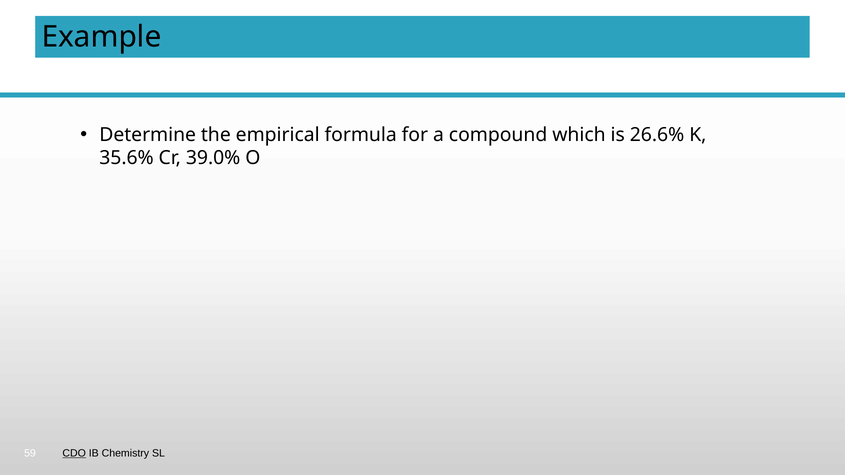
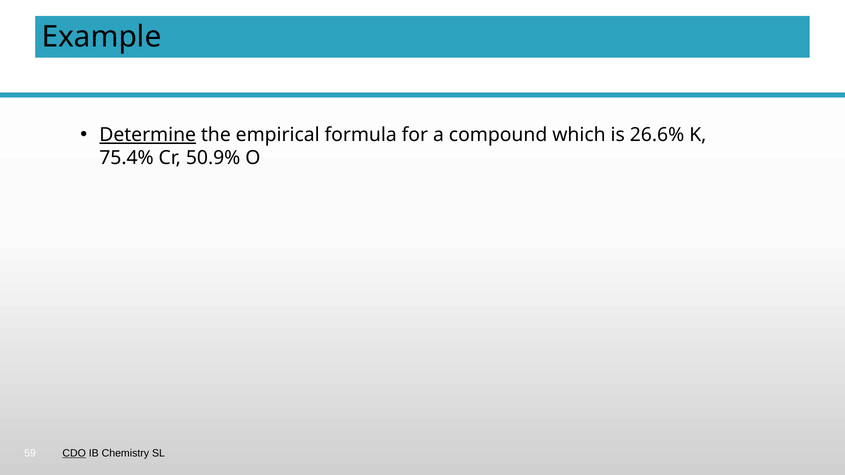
Determine underline: none -> present (148, 135)
35.6%: 35.6% -> 75.4% (126, 158)
39.0%: 39.0% -> 50.9% (213, 158)
